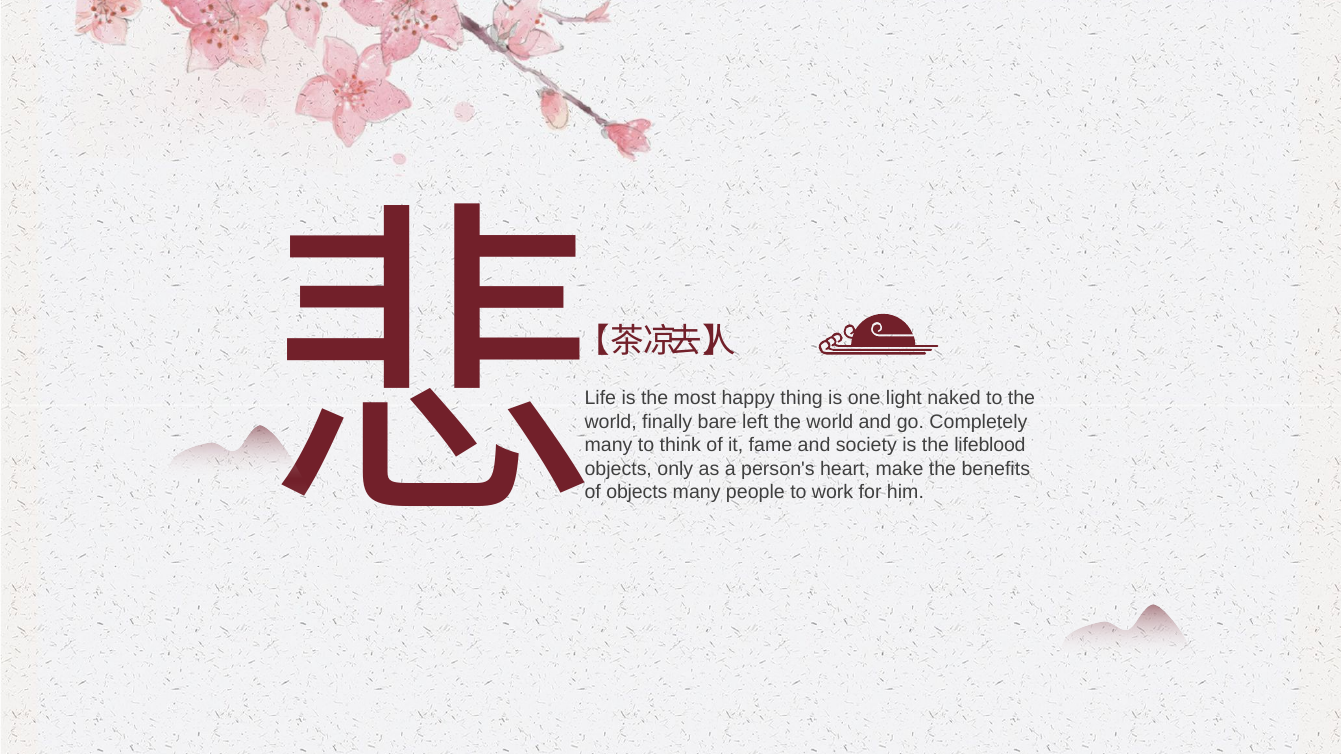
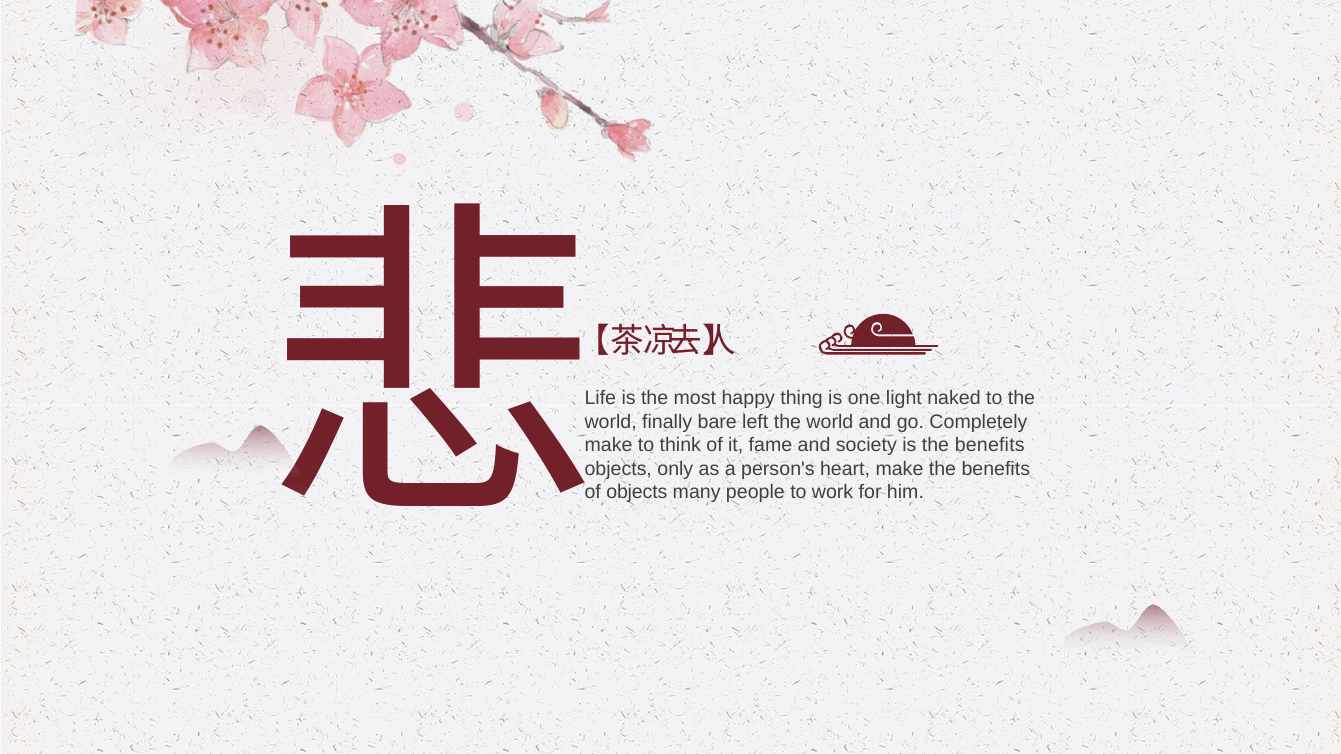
many: many -> make (608, 445)
is the lifeblood: lifeblood -> benefits (990, 445)
